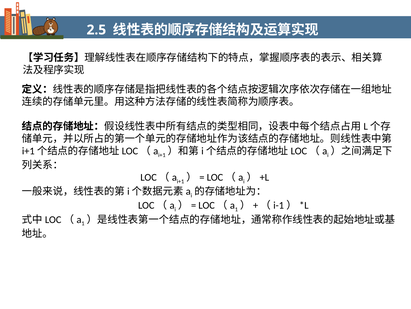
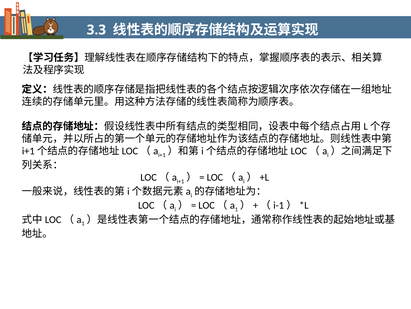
2.5: 2.5 -> 3.3 (96, 30)
